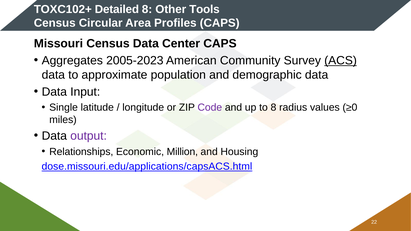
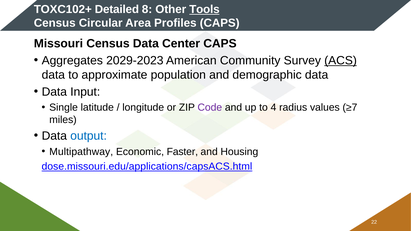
Tools underline: none -> present (204, 9)
2005-2023: 2005-2023 -> 2029-2023 (135, 60)
to 8: 8 -> 4 (273, 108)
≥0: ≥0 -> ≥7 (350, 108)
output colour: purple -> blue (89, 136)
Relationships: Relationships -> Multipathway (81, 152)
Million: Million -> Faster (182, 152)
